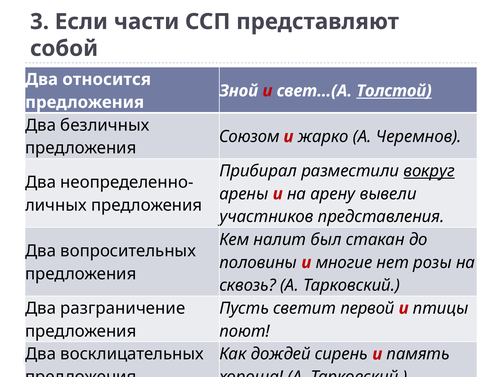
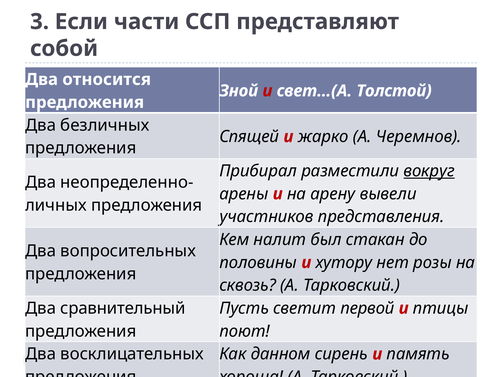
Толстой underline: present -> none (394, 91)
Союзом: Союзом -> Спящей (249, 136)
многие: многие -> хутору (344, 262)
разграничение: разграничение -> сравнительный (123, 308)
дождей: дождей -> данном (281, 354)
